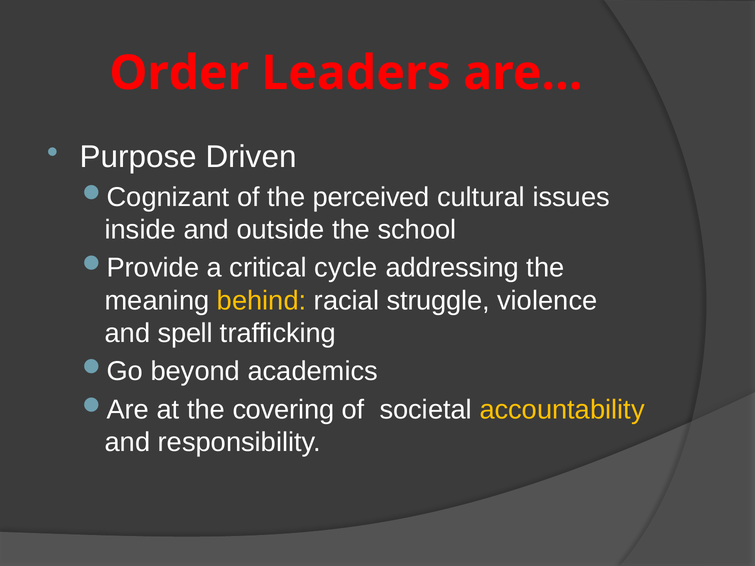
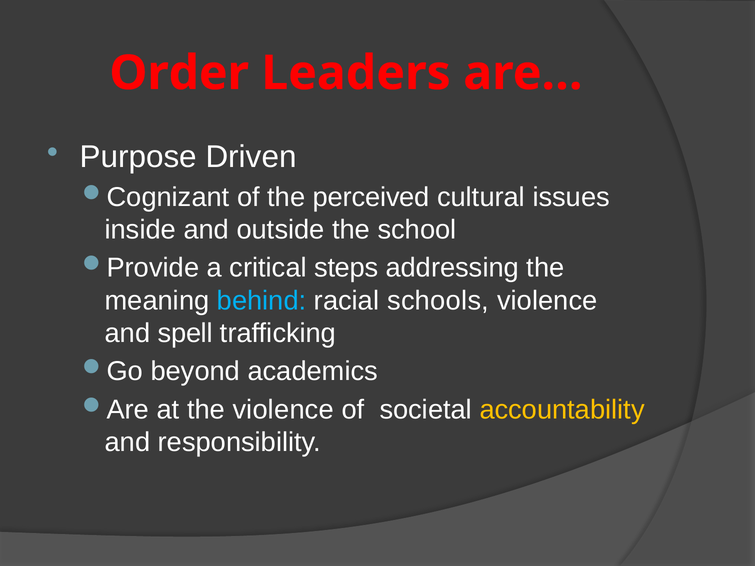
cycle: cycle -> steps (346, 268)
behind colour: yellow -> light blue (262, 301)
struggle: struggle -> schools (438, 301)
the covering: covering -> violence (283, 410)
